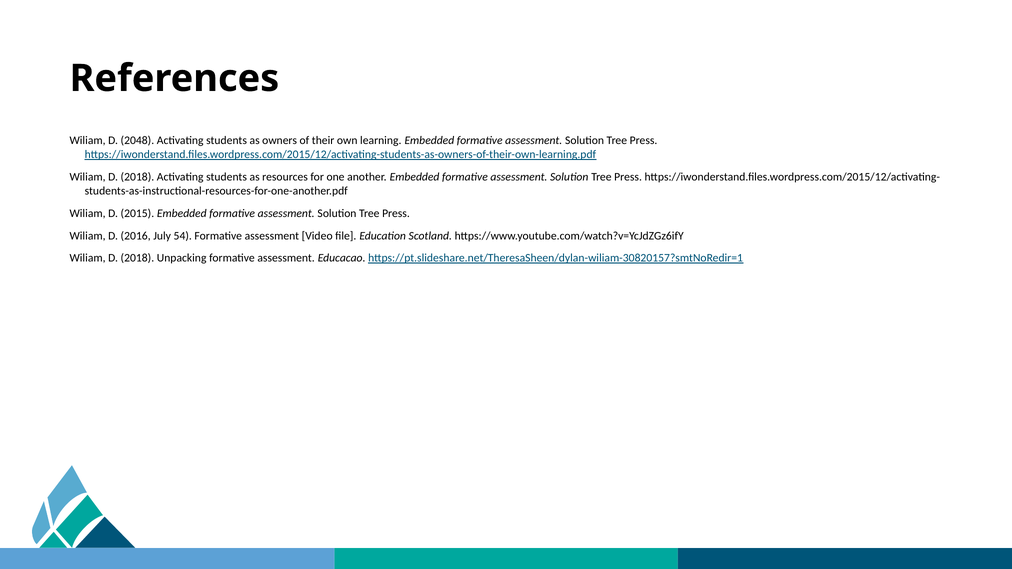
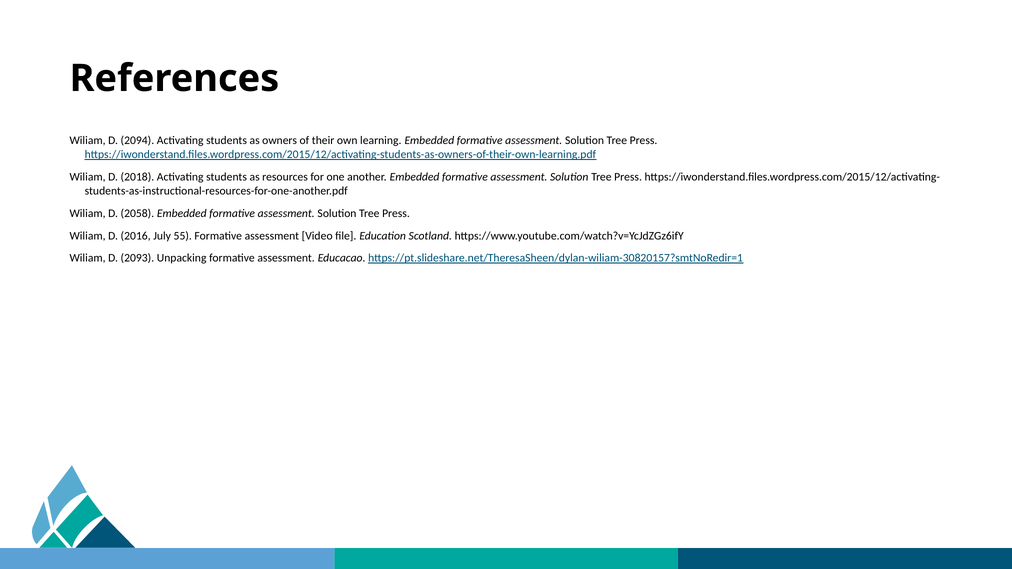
2048: 2048 -> 2094 (137, 141)
2015: 2015 -> 2058 (137, 214)
54: 54 -> 55 (183, 236)
2018: 2018 -> 2093 (137, 258)
